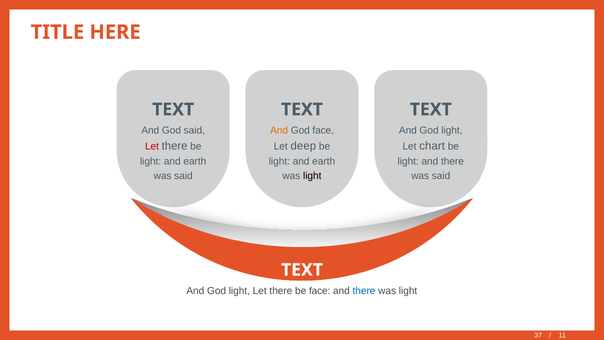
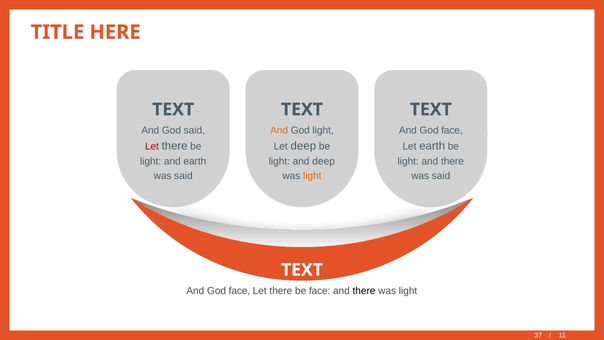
God face: face -> light (323, 130)
light: light -> face (452, 130)
Let chart: chart -> earth (432, 146)
earth: earth -> deep (324, 161)
light colour: black -> orange (312, 176)
light: light -> face (239, 291)
there colour: blue -> black (364, 291)
